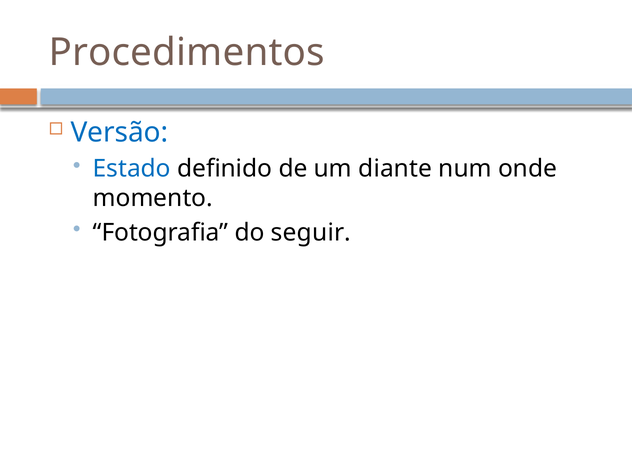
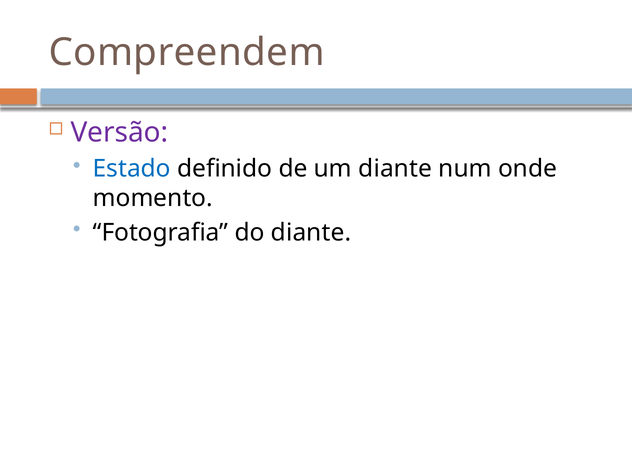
Procedimentos: Procedimentos -> Compreendem (187, 53)
Versão colour: blue -> purple (119, 133)
do seguir: seguir -> diante (311, 232)
